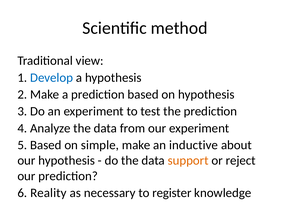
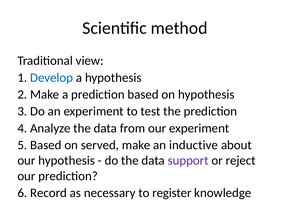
simple: simple -> served (100, 145)
support colour: orange -> purple (188, 161)
Reality: Reality -> Record (48, 193)
